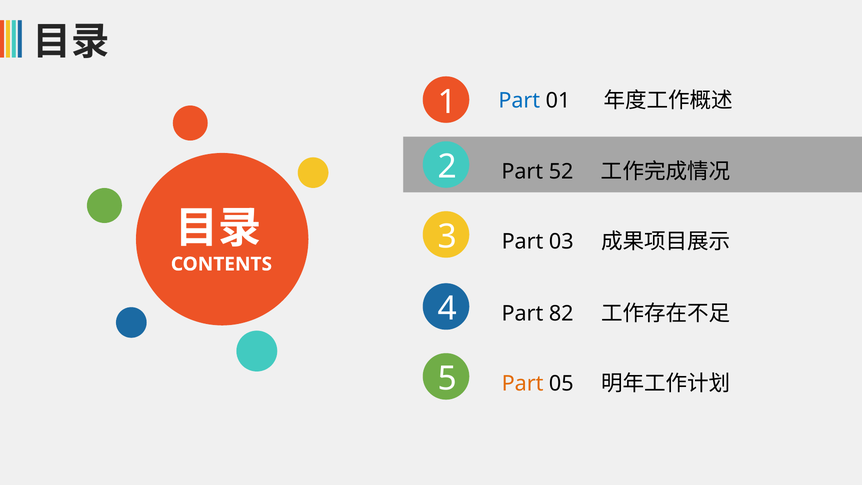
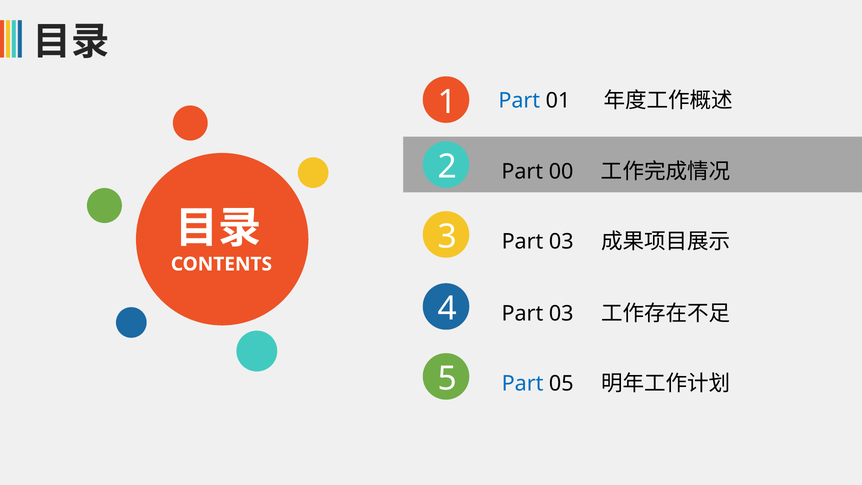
52: 52 -> 00 (561, 172)
82: 82 -> 03 (561, 313)
Part colour: orange -> blue (523, 383)
